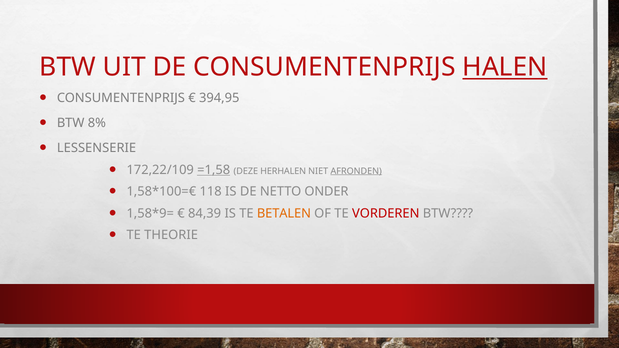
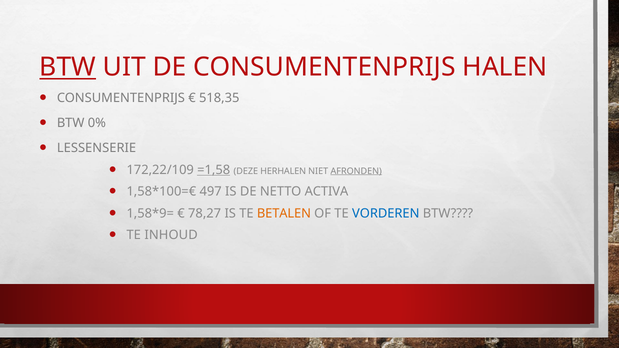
BTW underline: none -> present (68, 67)
HALEN underline: present -> none (505, 67)
394,95: 394,95 -> 518,35 (219, 98)
8%: 8% -> 0% (97, 123)
118: 118 -> 497 (211, 192)
ONDER: ONDER -> ACTIVA (326, 192)
84,39: 84,39 -> 78,27 (205, 213)
VORDEREN colour: red -> blue (386, 213)
THEORIE: THEORIE -> INHOUD (171, 235)
